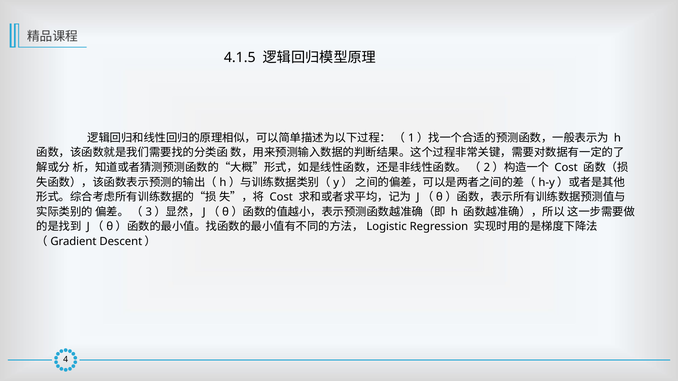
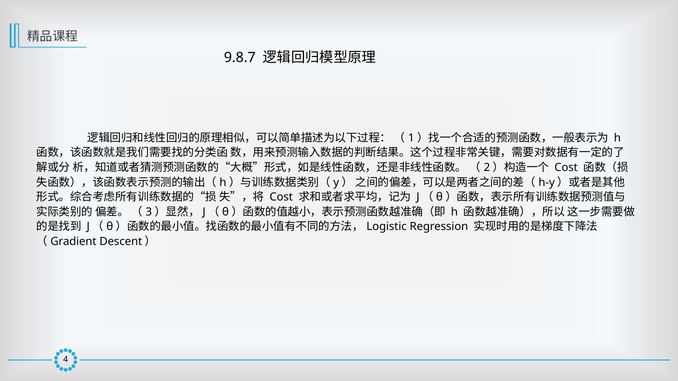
4.1.5: 4.1.5 -> 9.8.7 (240, 58)
